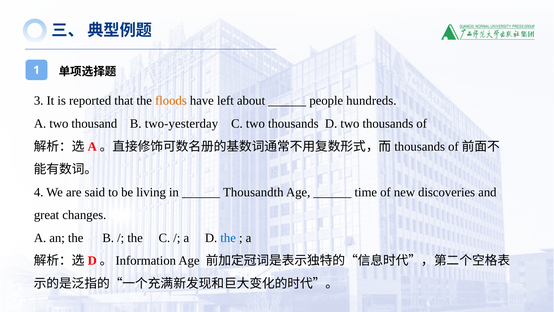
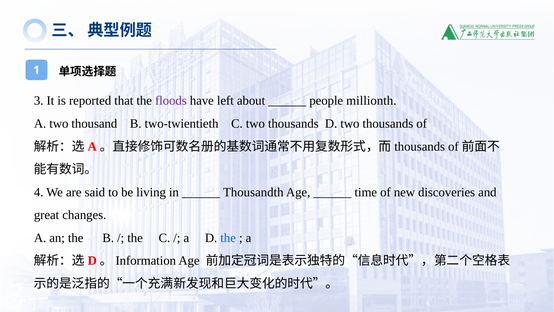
floods colour: orange -> purple (171, 101)
hundreds: hundreds -> millionth (371, 101)
two-yesterday: two-yesterday -> two-twientieth (182, 123)
